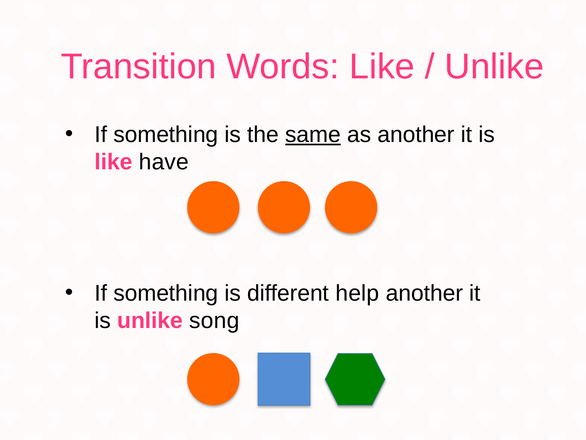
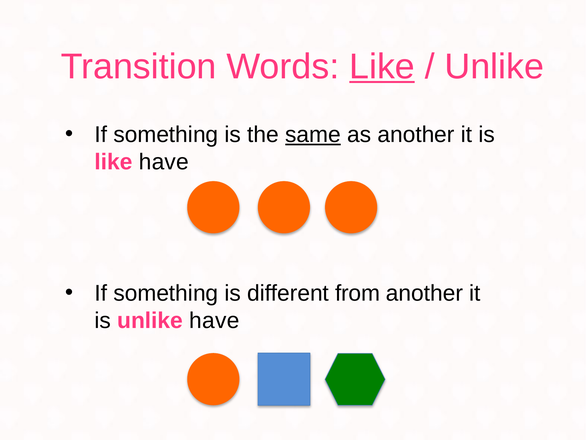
Like underline: none -> present (382, 67)
help: help -> from (358, 293)
unlike song: song -> have (214, 320)
